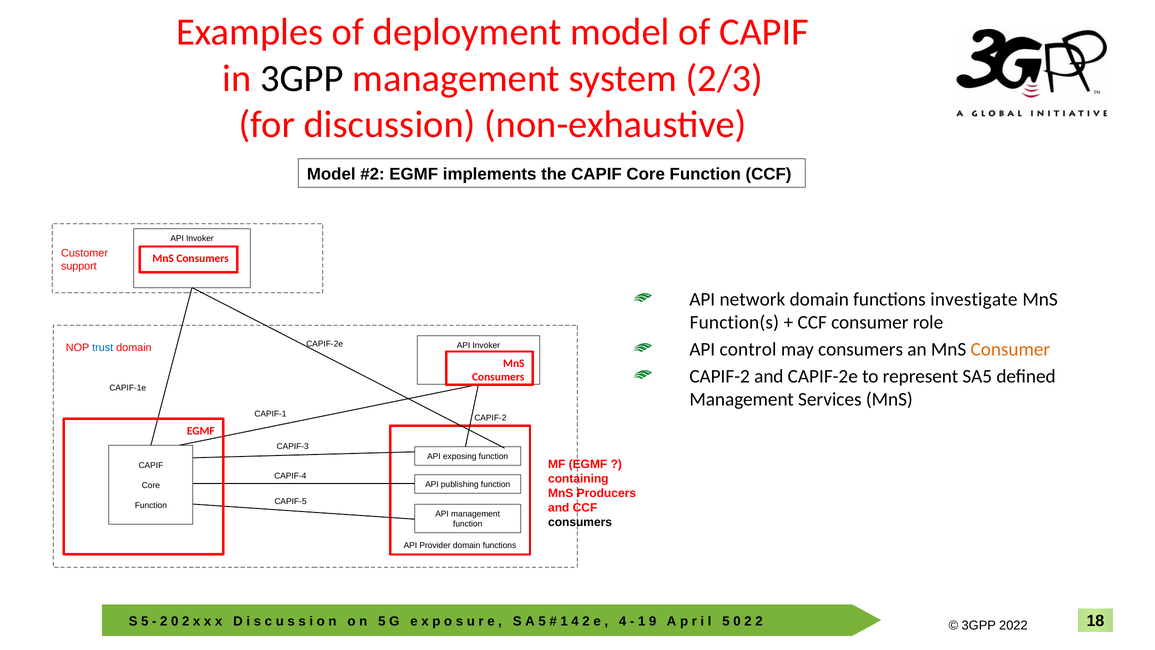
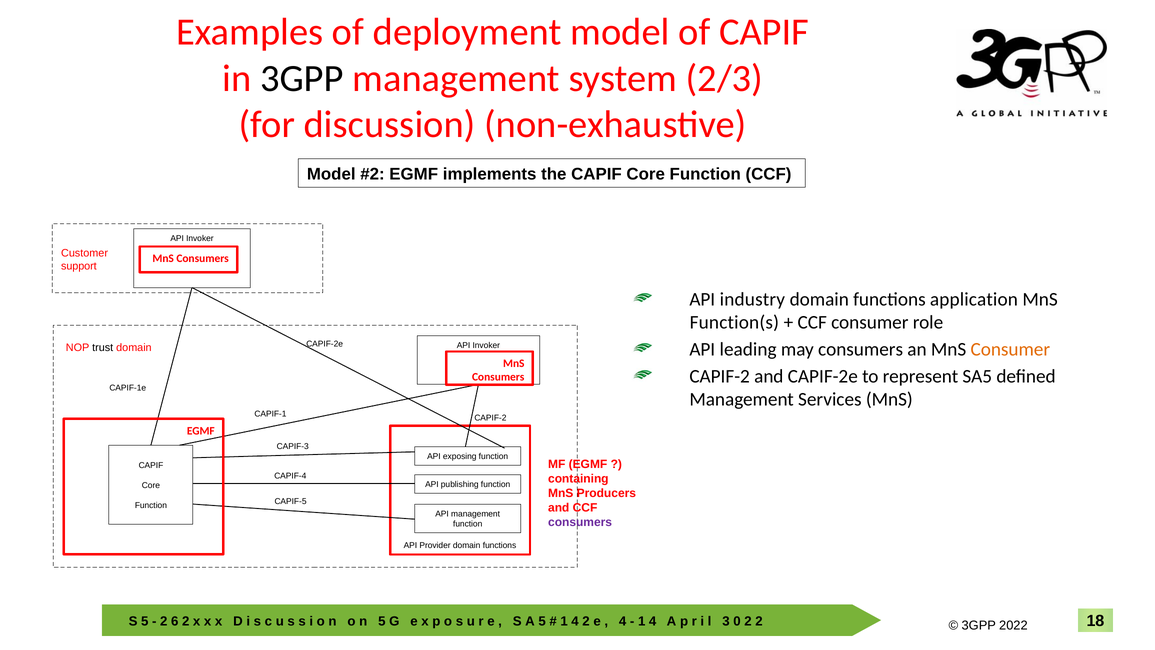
network: network -> industry (752, 299)
investigate: investigate -> application (974, 299)
control: control -> leading (748, 349)
trust colour: blue -> black (103, 347)
consumers colour: black -> purple (580, 522)
2 0: 0 -> 6 (175, 621)
9: 9 -> 4 (653, 621)
5: 5 -> 3 (726, 621)
